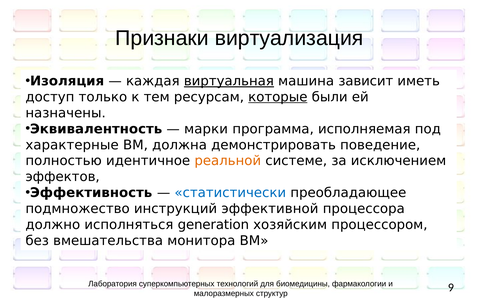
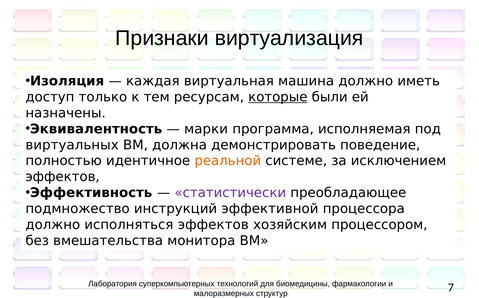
виртуальная underline: present -> none (229, 81)
машина зависит: зависит -> должно (366, 81)
характерные: характерные -> виртуальных (72, 145)
статистически colour: blue -> purple (230, 193)
исполняться generation: generation -> эффектов (213, 225)
9: 9 -> 7 (451, 288)
